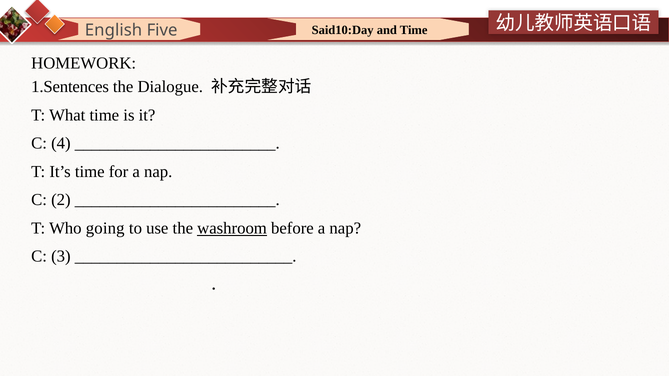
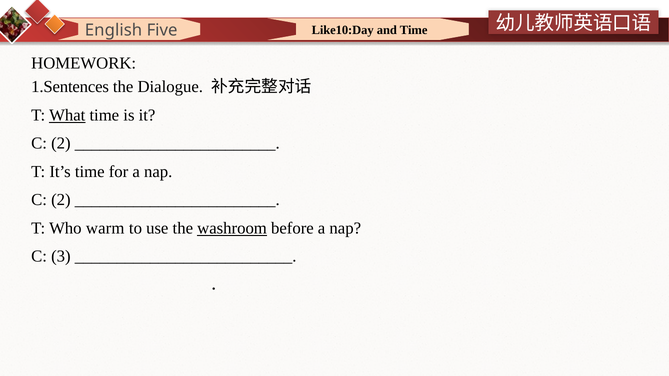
Said10:Day: Said10:Day -> Like10:Day (343, 30)
What underline: none -> present (67, 115)
4: 4 -> 2 (61, 144)
going: going -> warm (105, 228)
